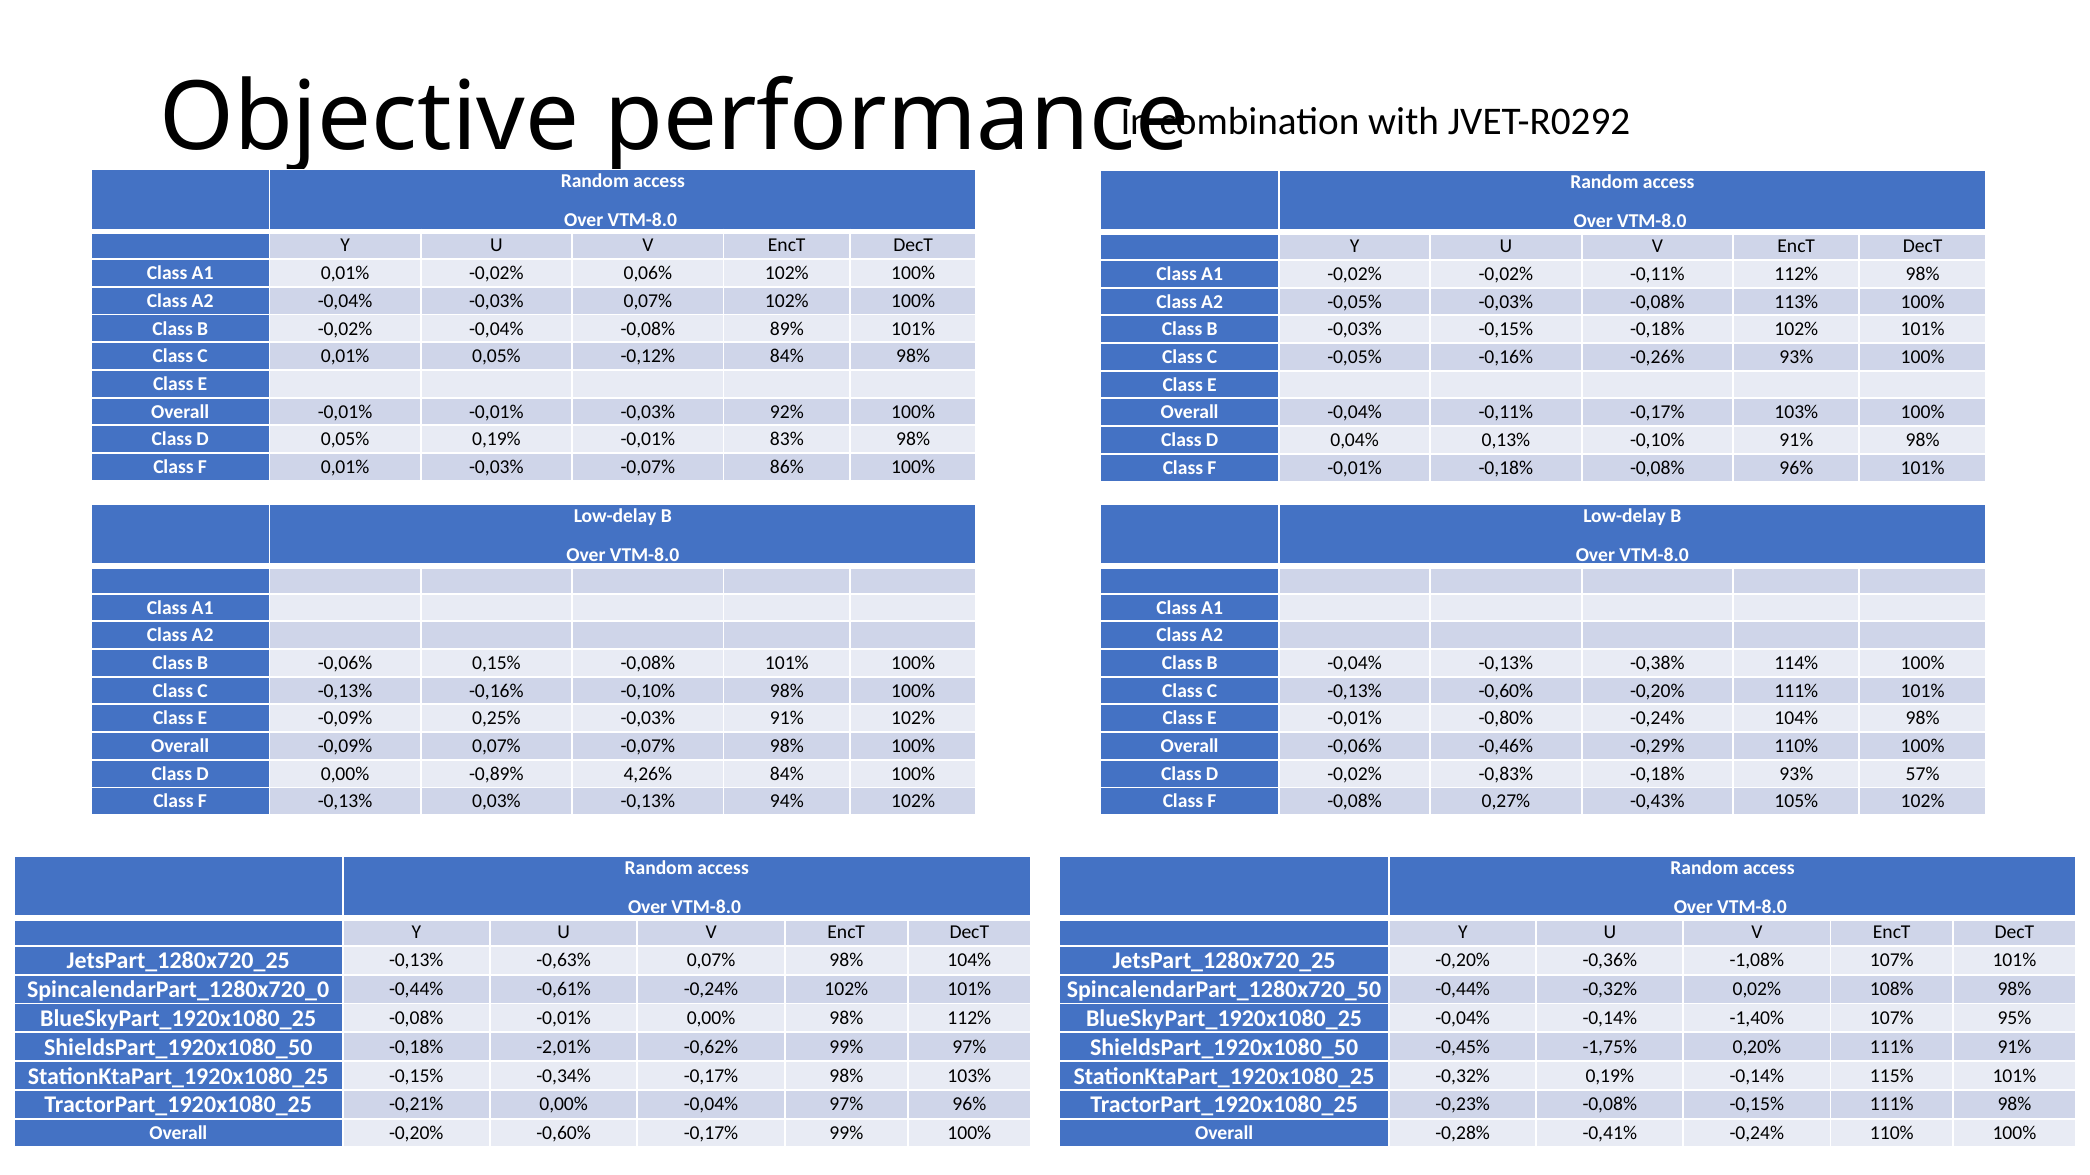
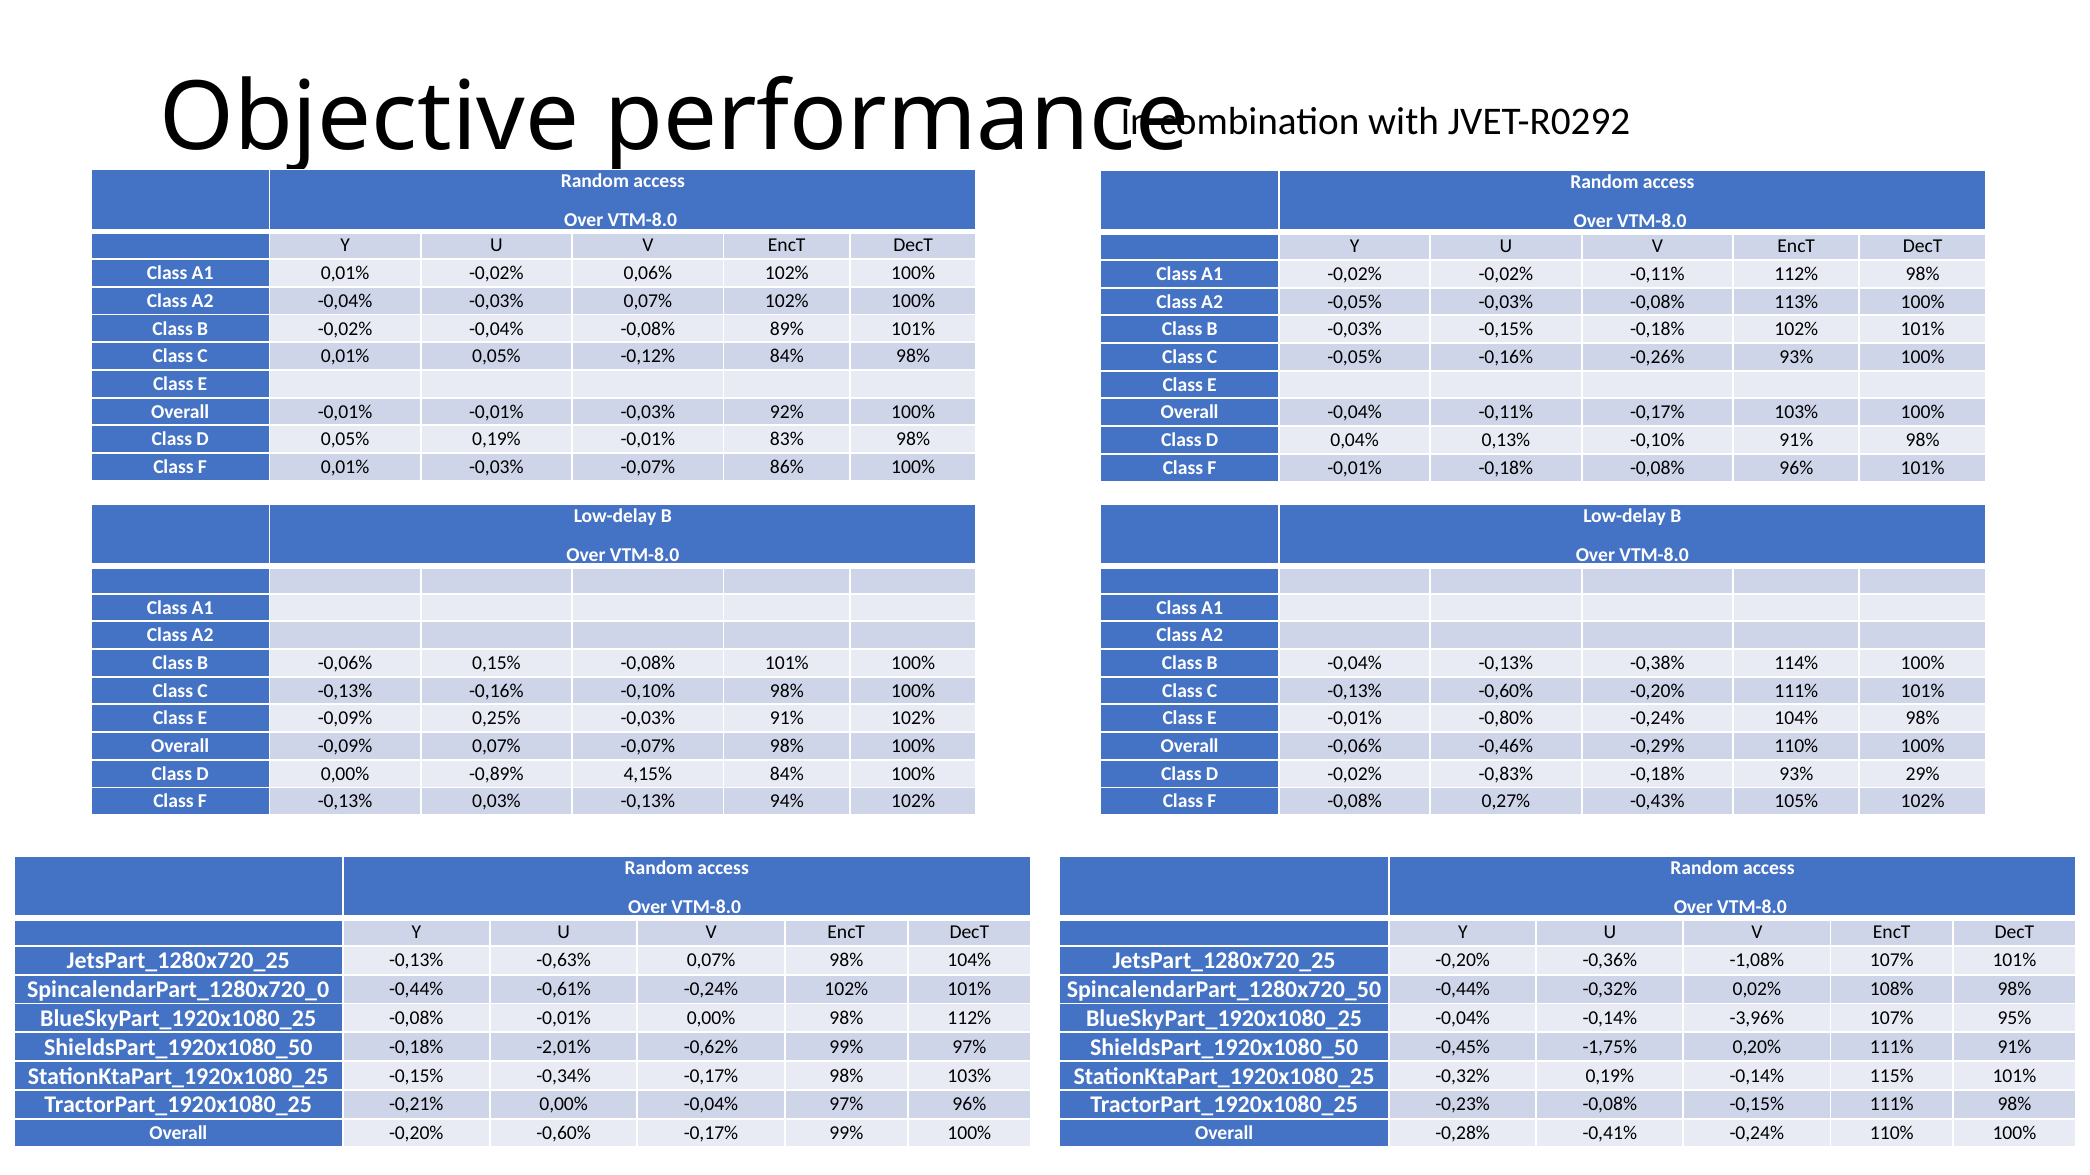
4,26%: 4,26% -> 4,15% (648, 774)
57%: 57% -> 29% (1923, 774)
-1,40%: -1,40% -> -3,96% (1757, 1019)
